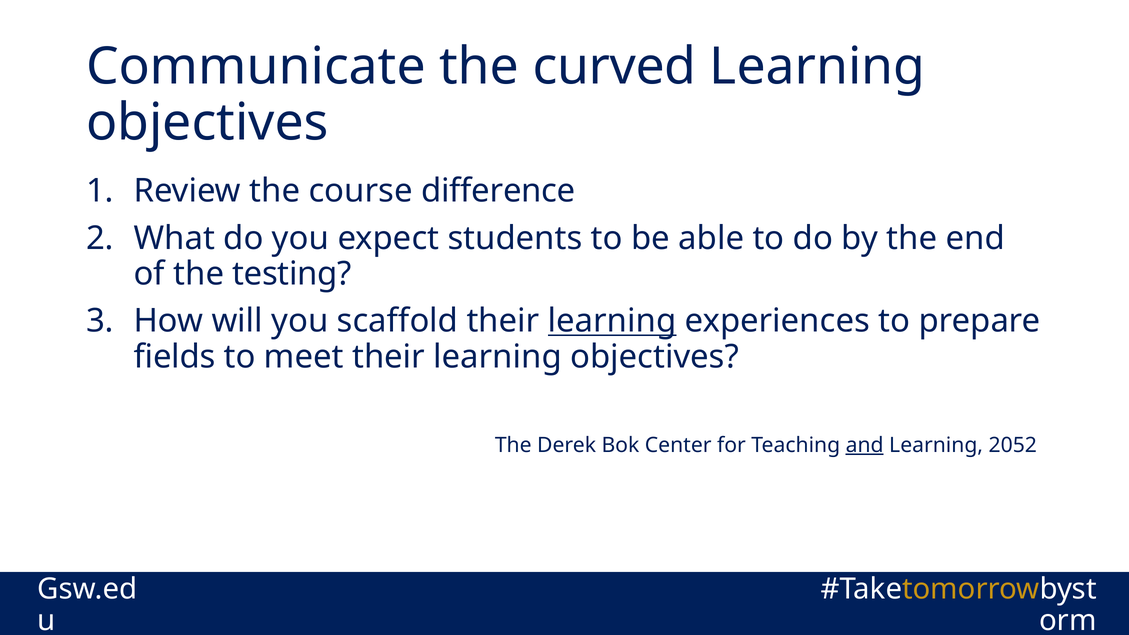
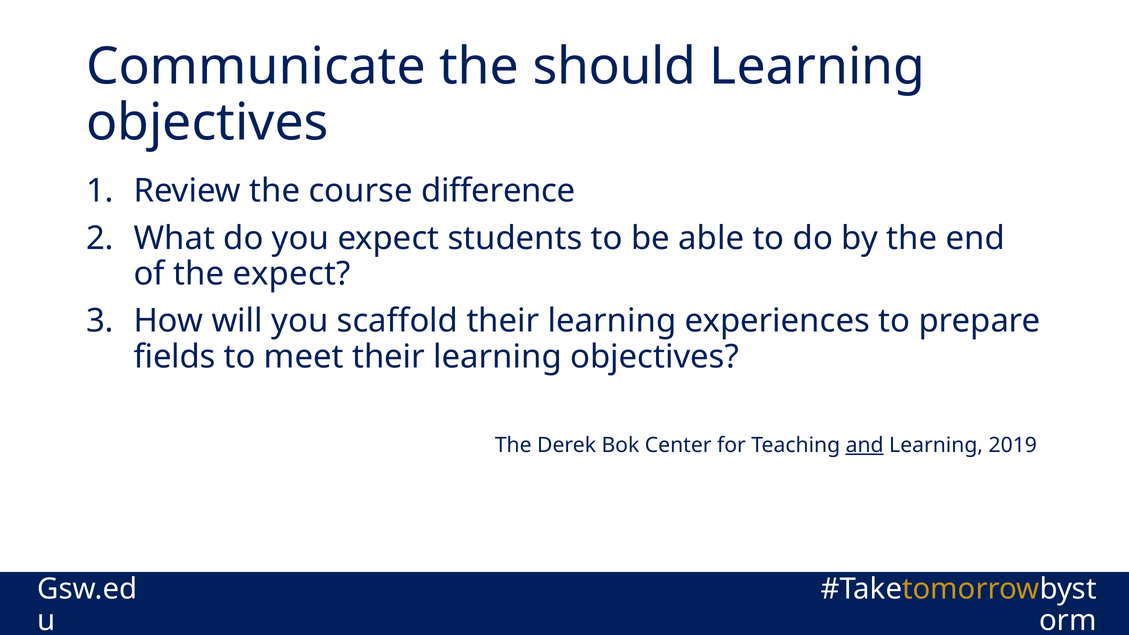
curved: curved -> should (614, 67)
the testing: testing -> expect (292, 274)
learning underline: present -> none (612, 321)
2052: 2052 -> 2019 (1013, 445)
